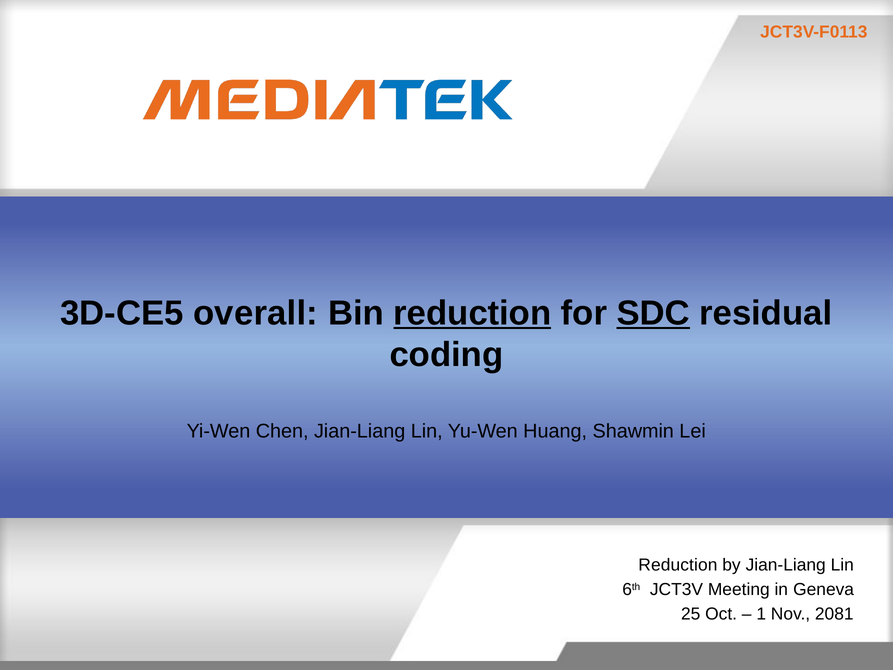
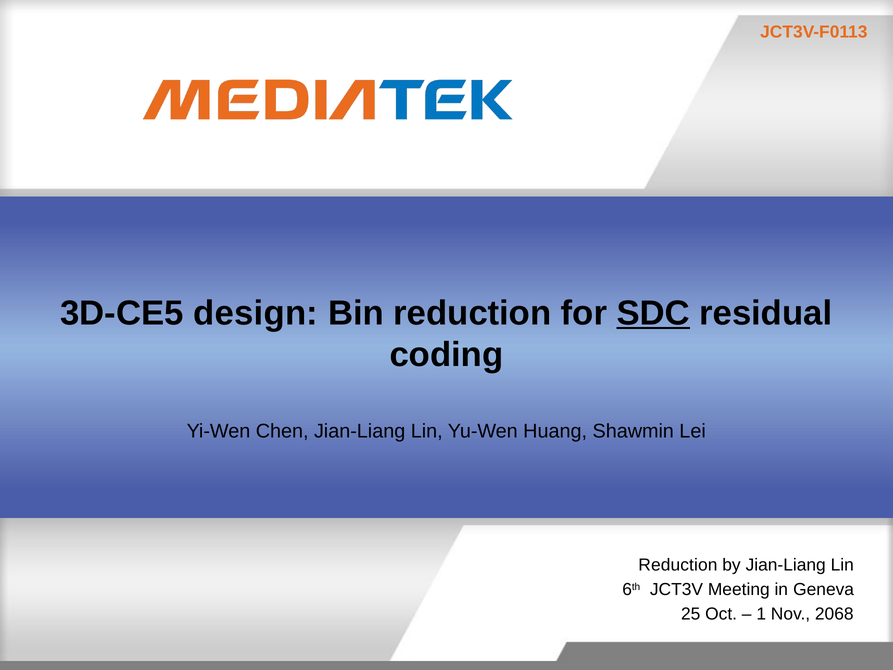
overall: overall -> design (256, 313)
reduction underline: present -> none (472, 313)
2081: 2081 -> 2068 (834, 614)
